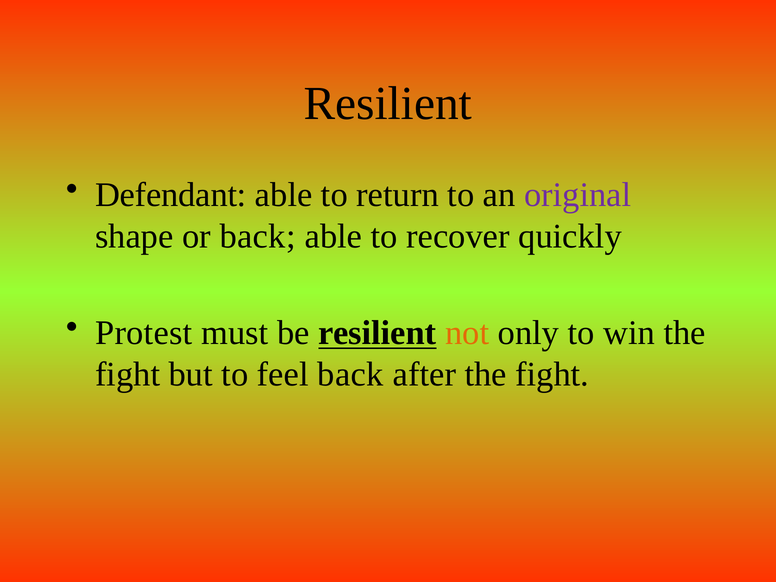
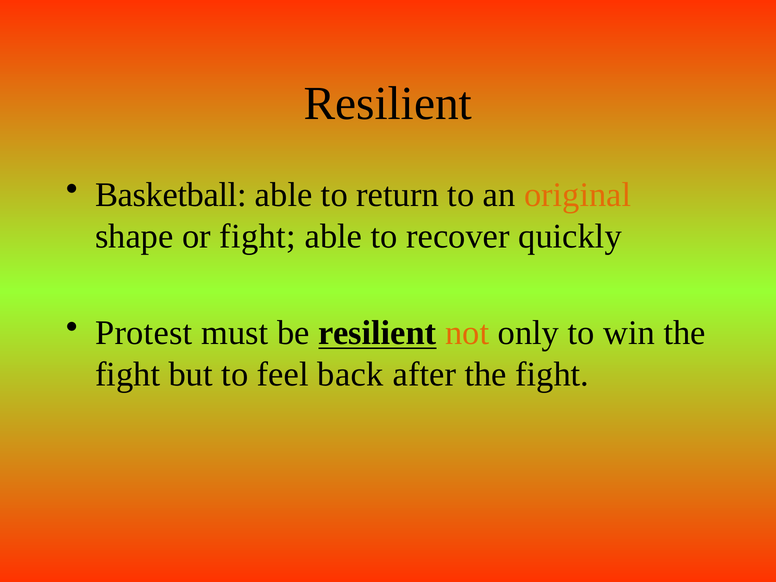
Defendant: Defendant -> Basketball (171, 195)
original colour: purple -> orange (578, 195)
or back: back -> fight (258, 237)
